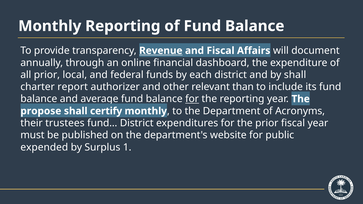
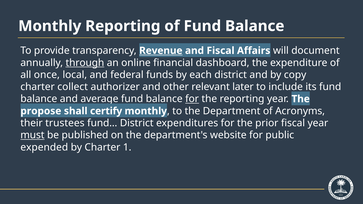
through underline: none -> present (85, 63)
all prior: prior -> once (47, 75)
by shall: shall -> copy (295, 75)
report: report -> collect (73, 87)
than: than -> later (243, 87)
must underline: none -> present (32, 135)
by Surplus: Surplus -> Charter (102, 147)
